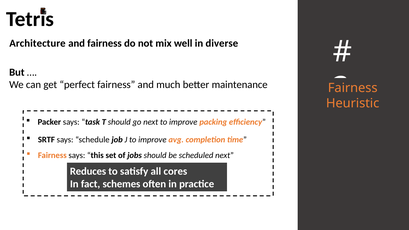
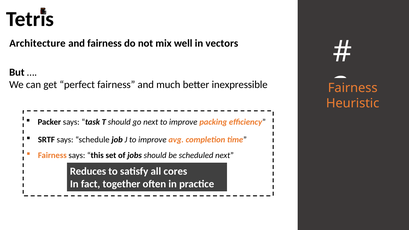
diverse: diverse -> vectors (222, 43)
maintenance: maintenance -> inexpressible (240, 85)
schemes: schemes -> together (121, 184)
